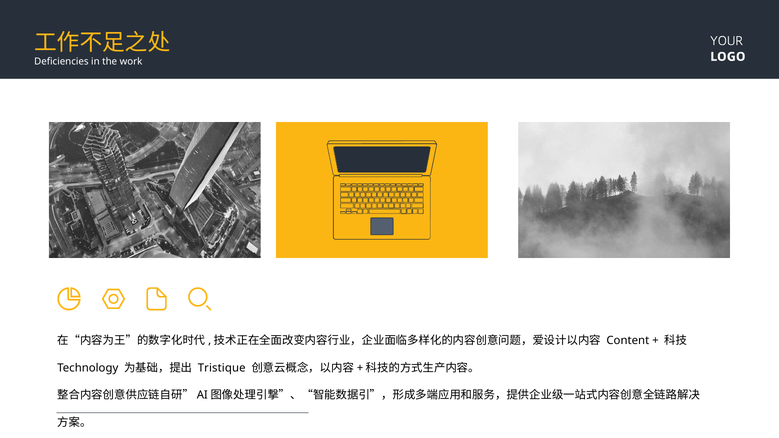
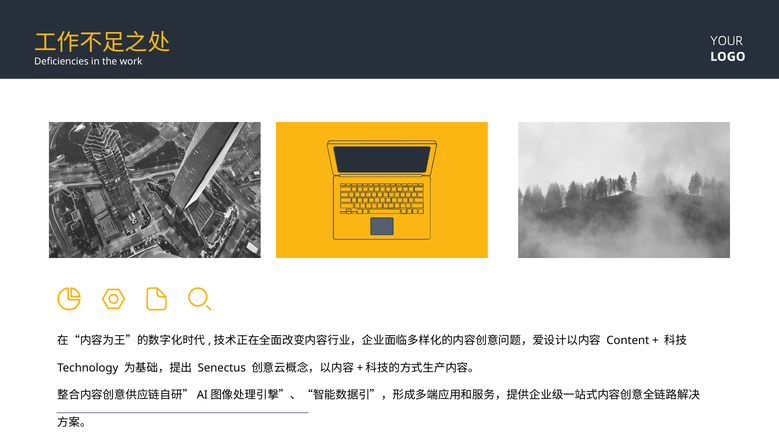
Tristique: Tristique -> Senectus (222, 368)
